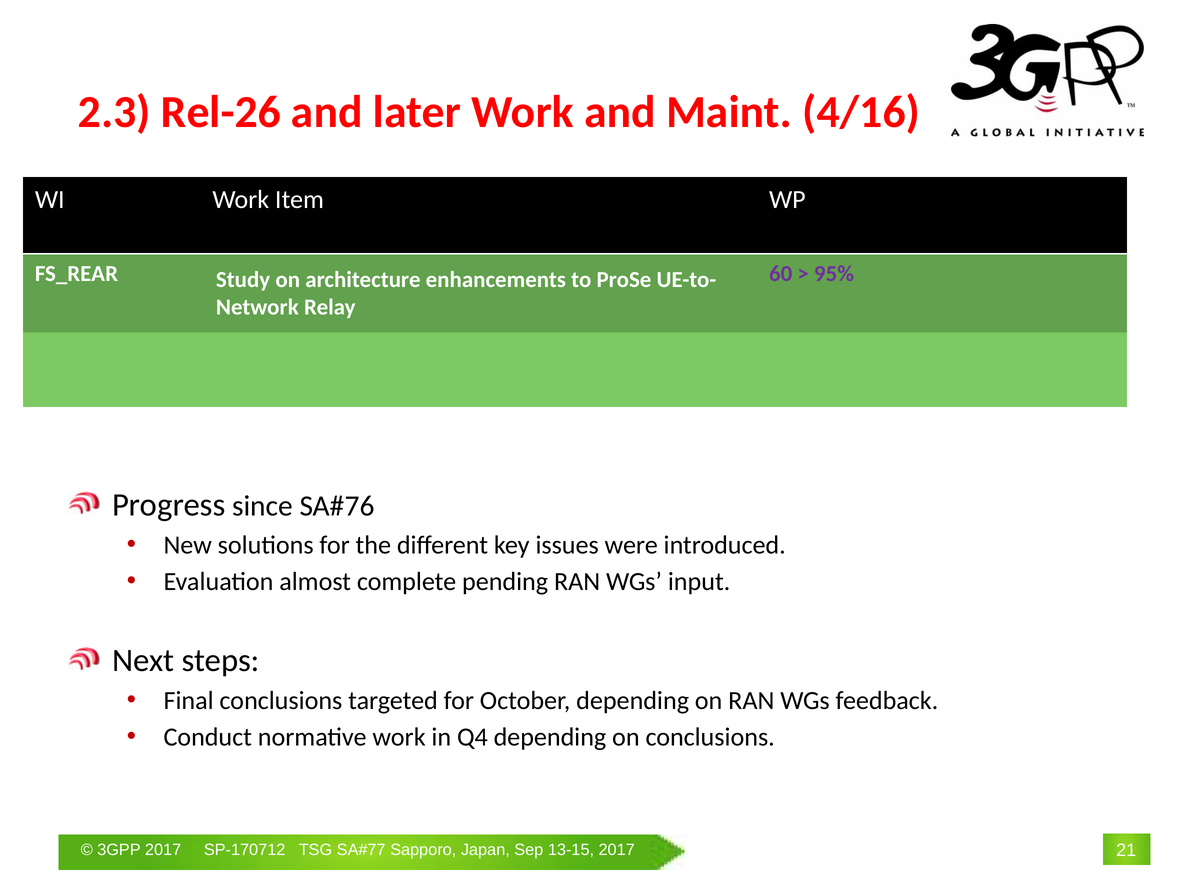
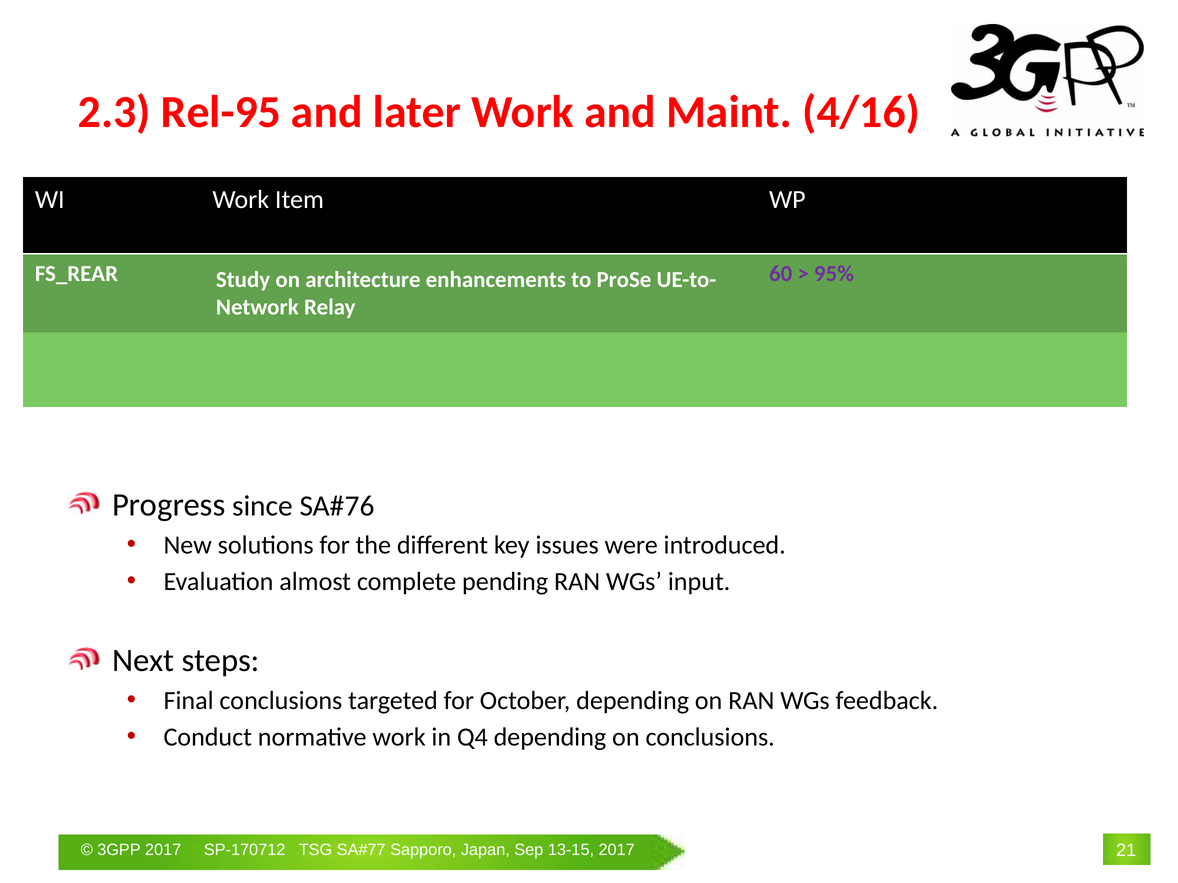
Rel-26: Rel-26 -> Rel-95 (221, 112)
